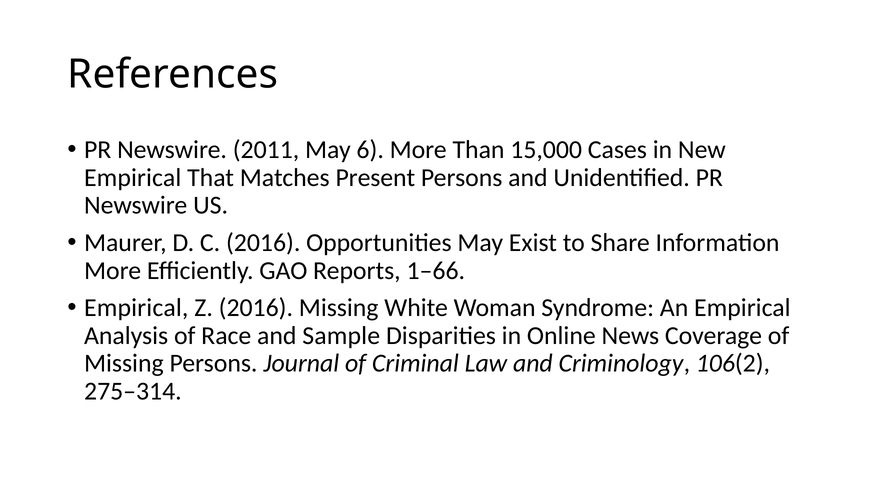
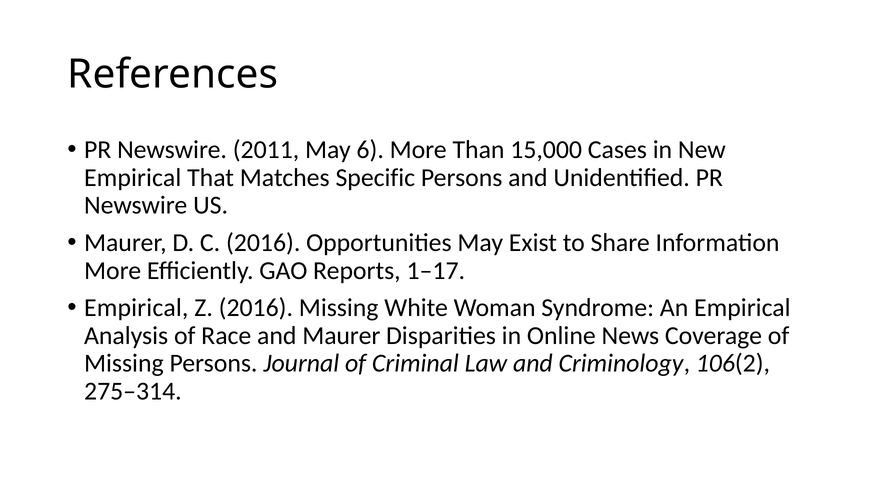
Present: Present -> Specific (375, 178)
1–66: 1–66 -> 1–17 (436, 270)
and Sample: Sample -> Maurer (341, 335)
